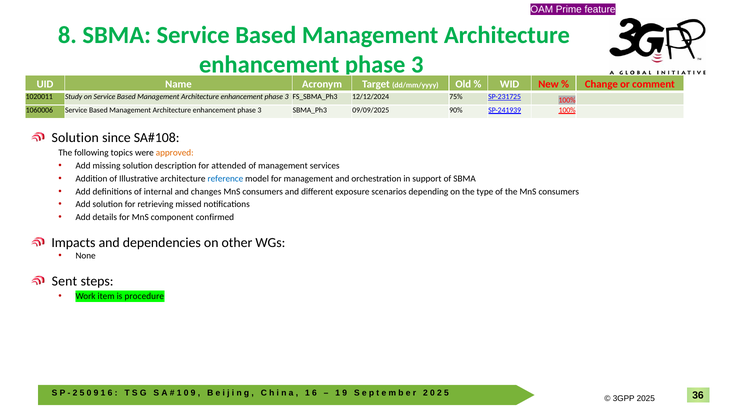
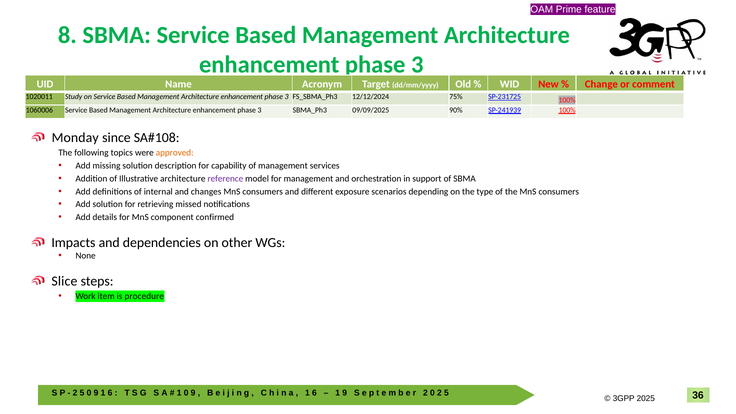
Solution: Solution -> Monday (75, 138)
attended: attended -> capability (229, 166)
reference colour: blue -> purple (225, 179)
Sent: Sent -> Slice (64, 281)
